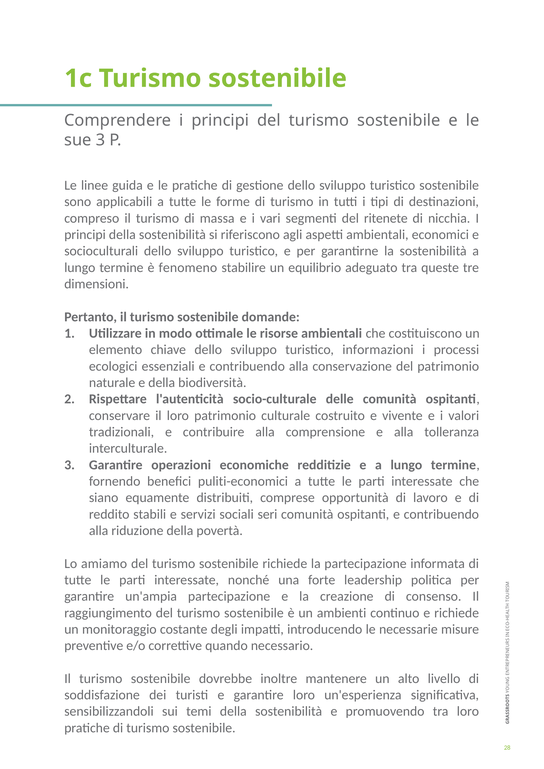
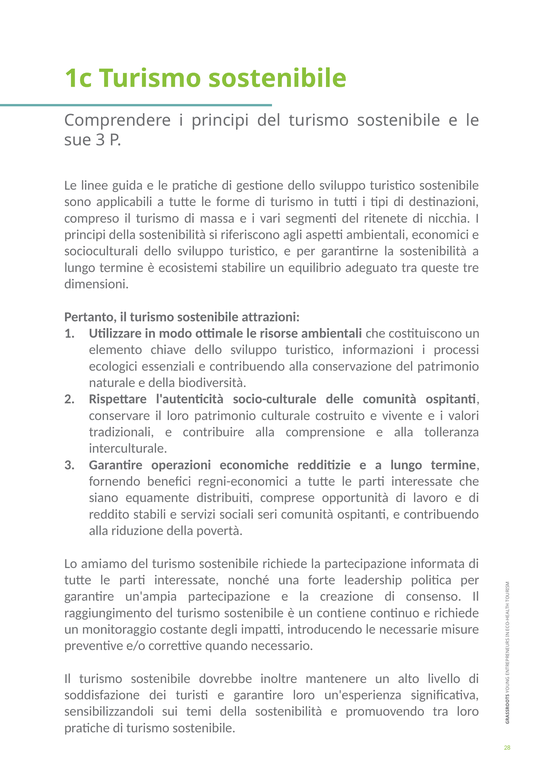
fenomeno: fenomeno -> ecosistemi (188, 268)
domande: domande -> attrazioni (271, 317)
puliti-economici: puliti-economici -> regni-economici (243, 482)
ambienti: ambienti -> contiene (342, 613)
